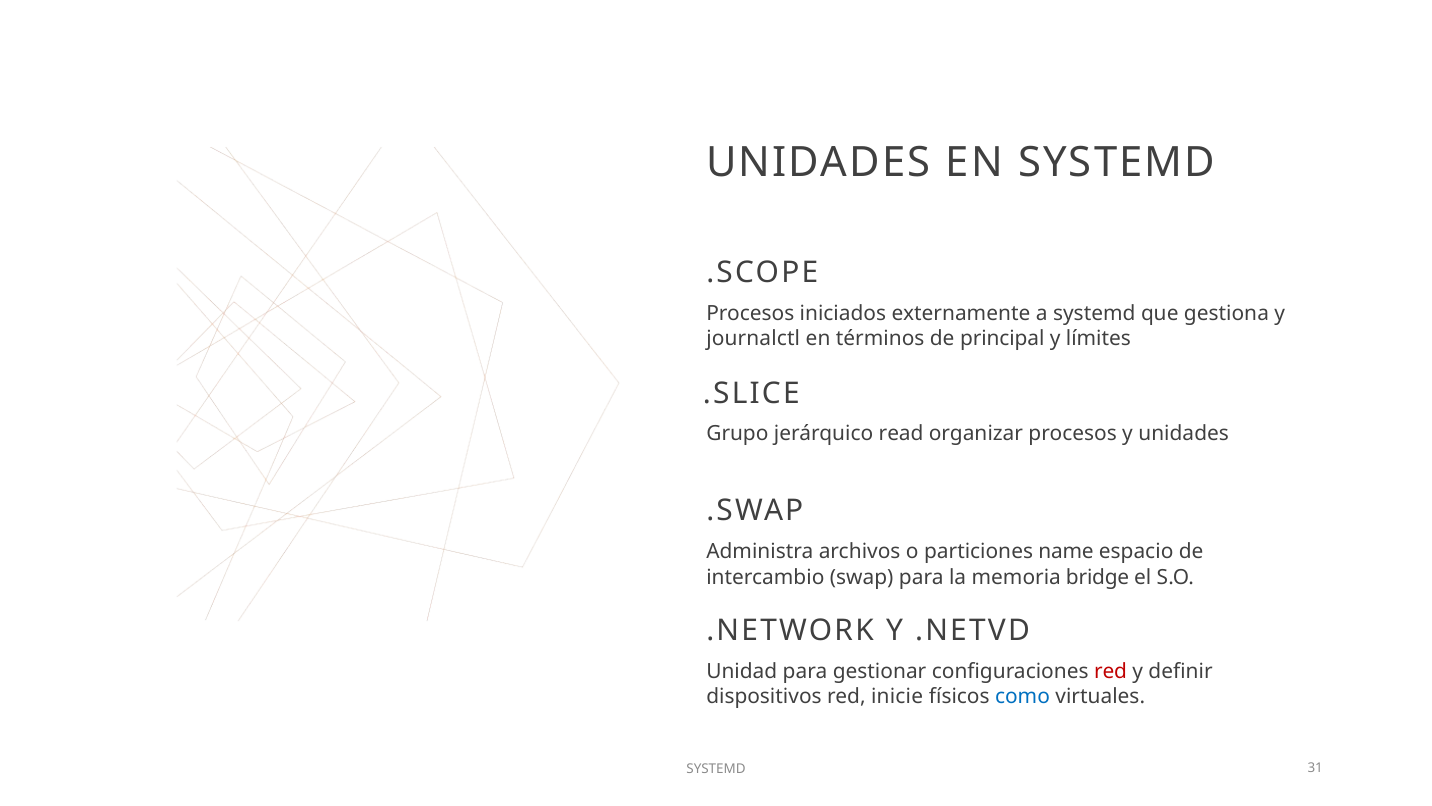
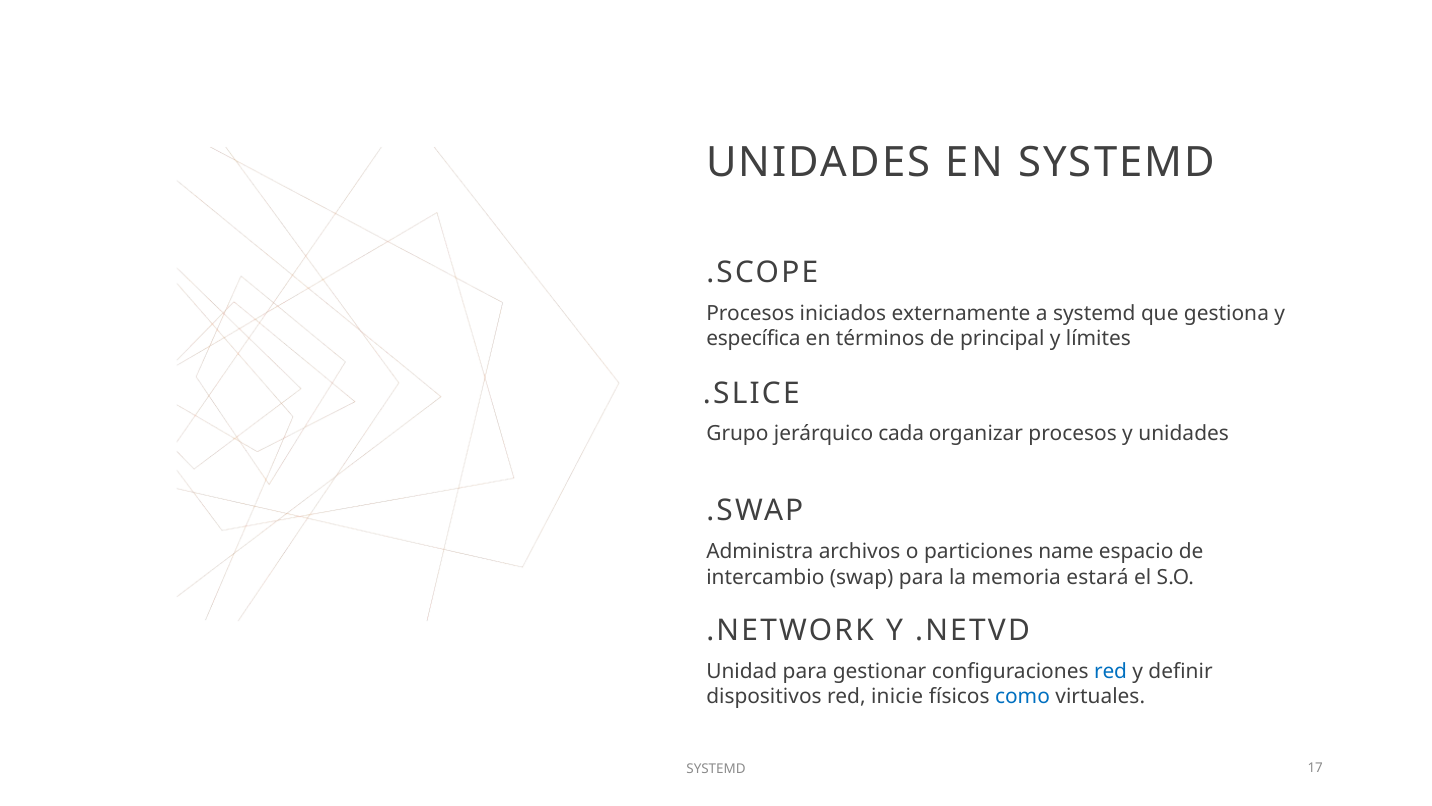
journalctl: journalctl -> específica (753, 339)
read: read -> cada (901, 434)
bridge: bridge -> estará (1097, 577)
red colour: red -> blue (1111, 671)
31: 31 -> 17 (1315, 768)
